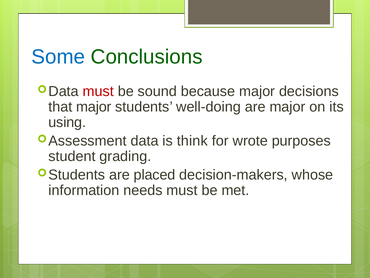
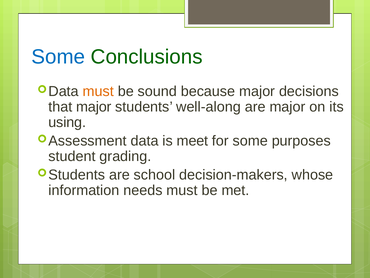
must colour: red -> orange (98, 91)
well-doing: well-doing -> well-along (208, 107)
think: think -> meet (192, 141)
for wrote: wrote -> some (250, 141)
placed: placed -> school (154, 175)
